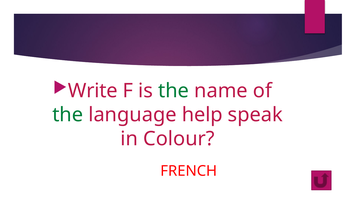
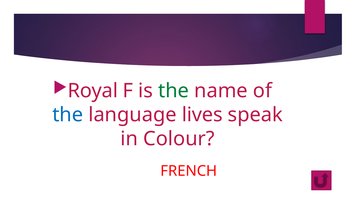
Write: Write -> Royal (93, 91)
the colour: green -> blue (68, 115)
help: help -> lives (202, 115)
